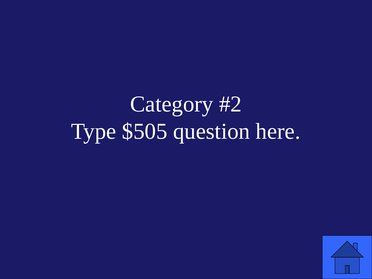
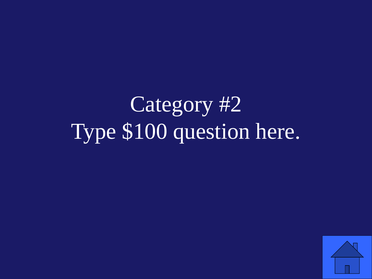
$505: $505 -> $100 (145, 131)
